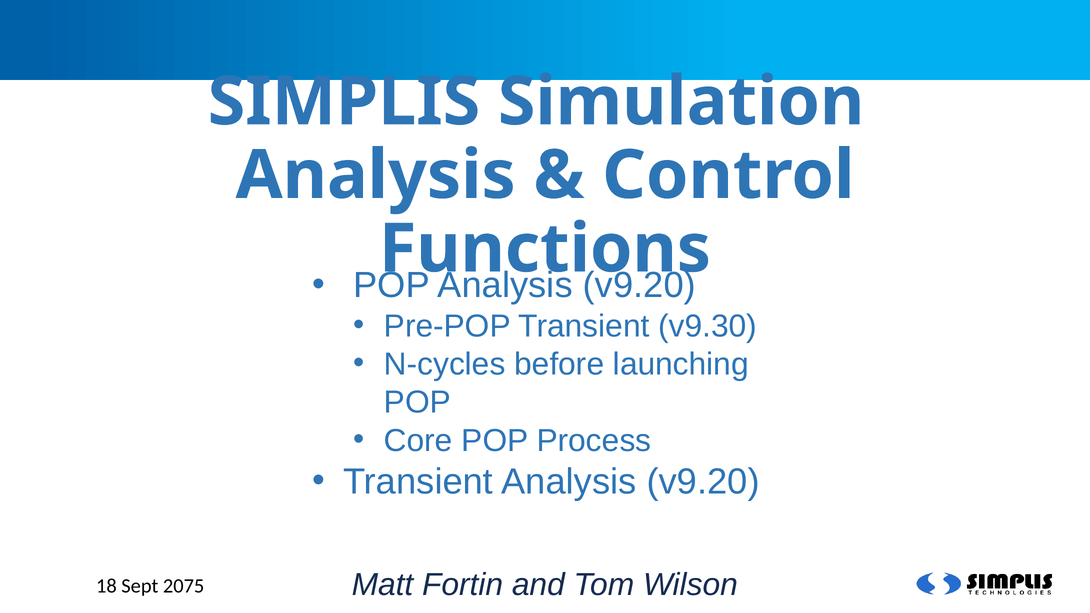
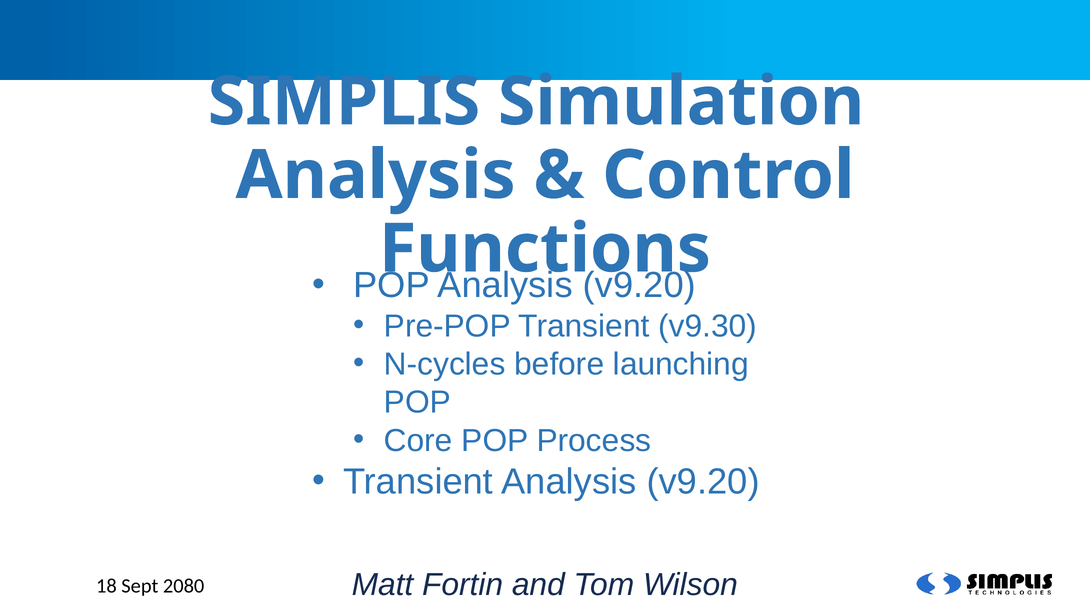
2075: 2075 -> 2080 (184, 586)
